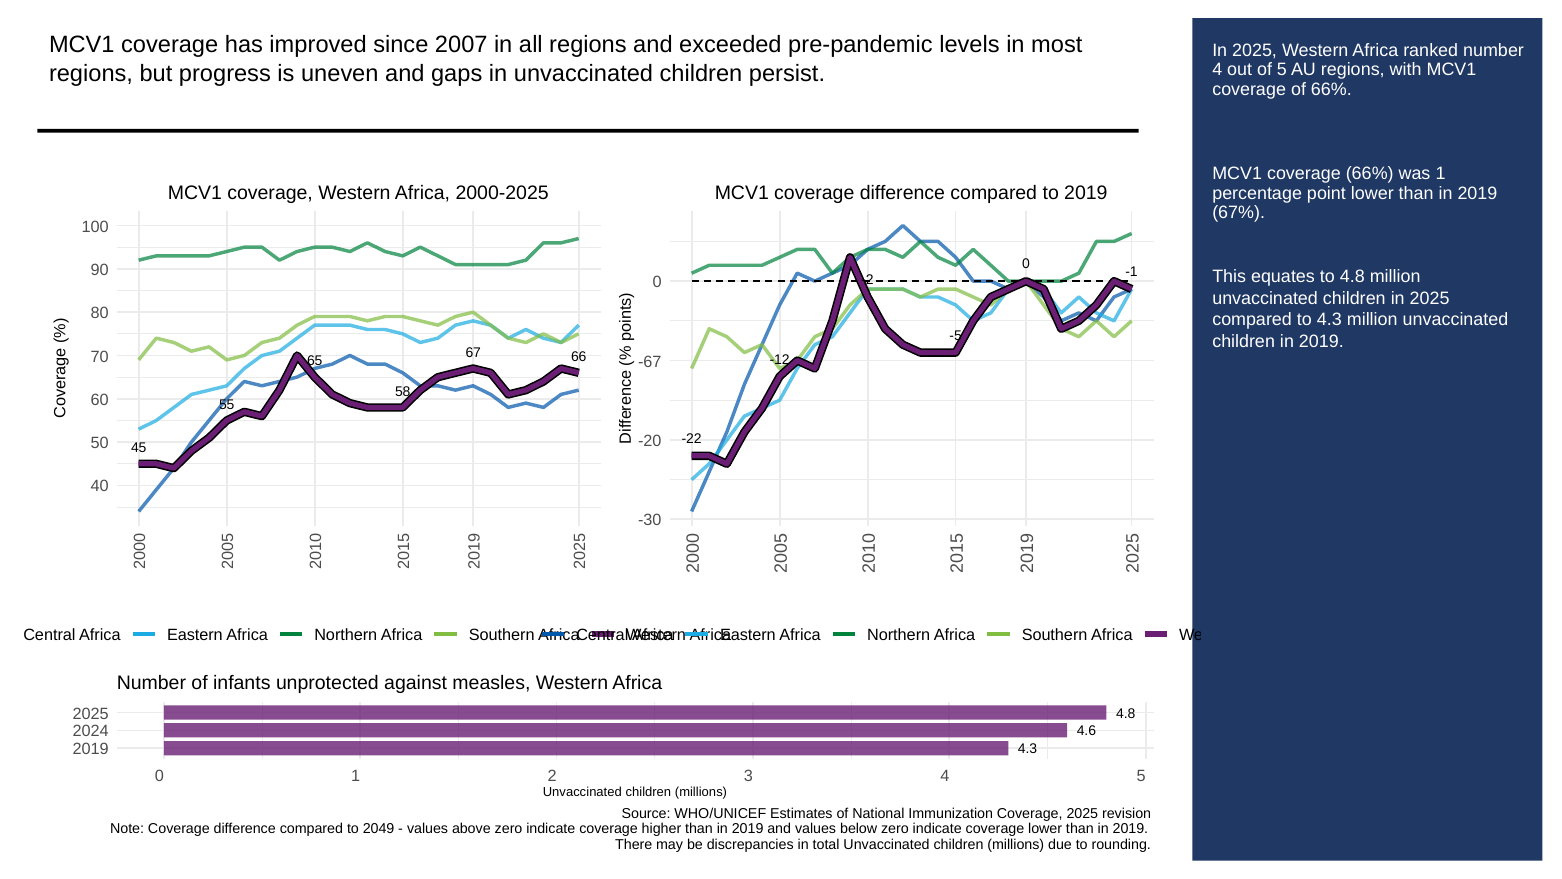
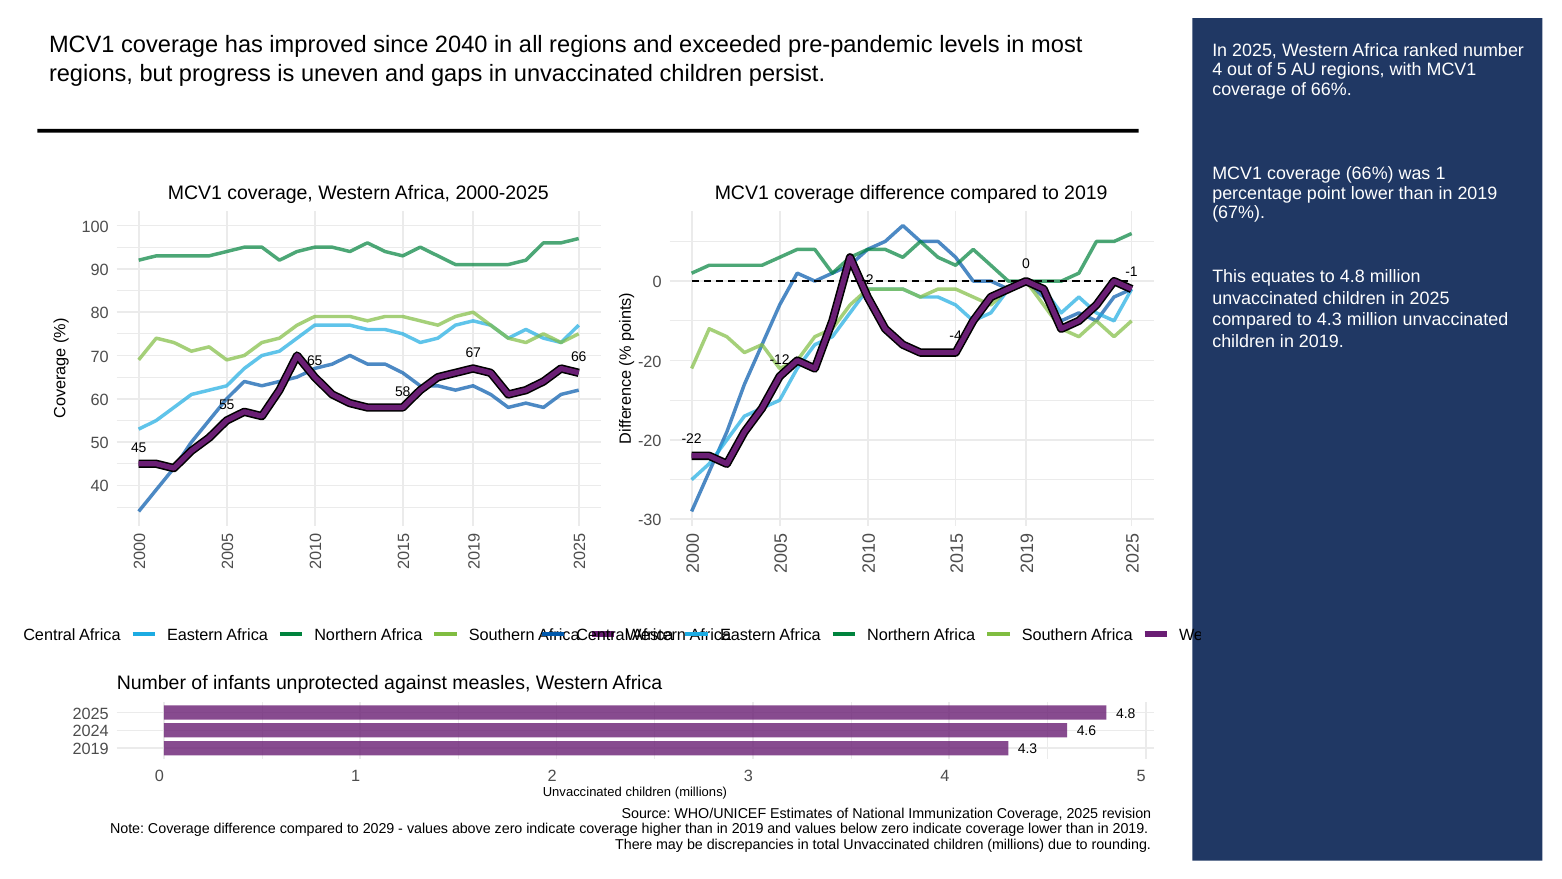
2007: 2007 -> 2040 (461, 45)
-5: -5 -> -4 (956, 335)
-67: -67 -> -20 (650, 362)
2049: 2049 -> 2029 (379, 829)
